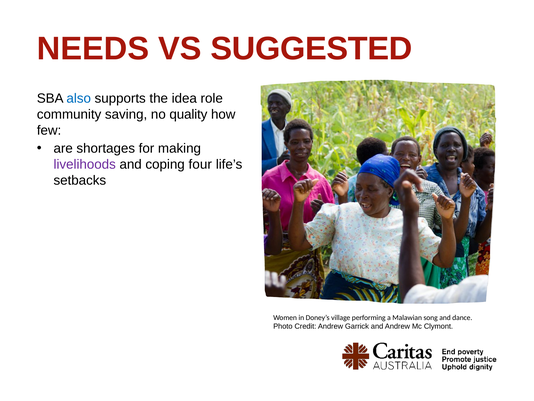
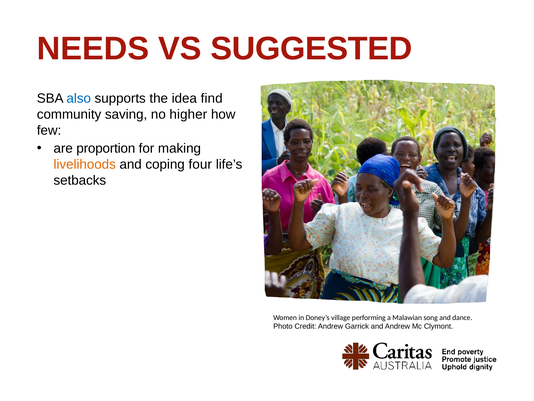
role: role -> find (212, 98)
quality: quality -> higher (188, 114)
shortages: shortages -> proportion (106, 148)
livelihoods colour: purple -> orange (85, 164)
